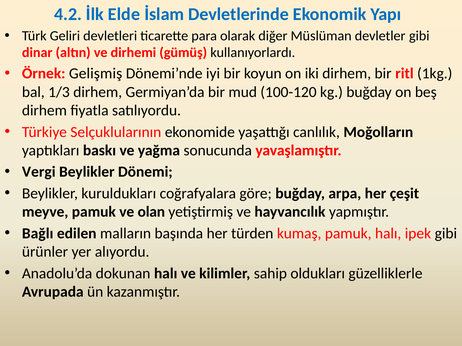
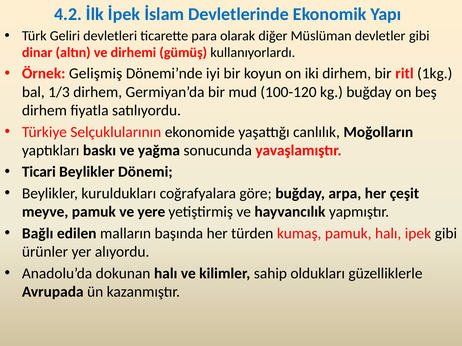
Elde: Elde -> İpek (124, 14)
Vergi: Vergi -> Ticari (39, 172)
olan: olan -> yere (151, 212)
